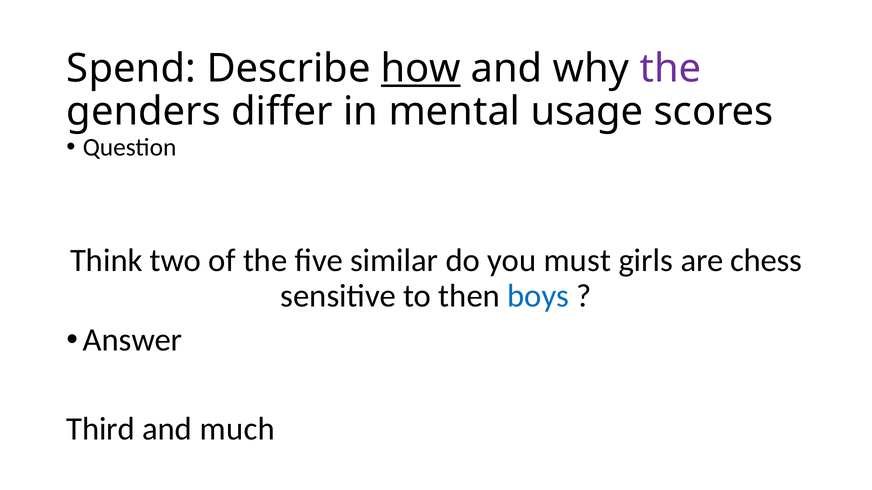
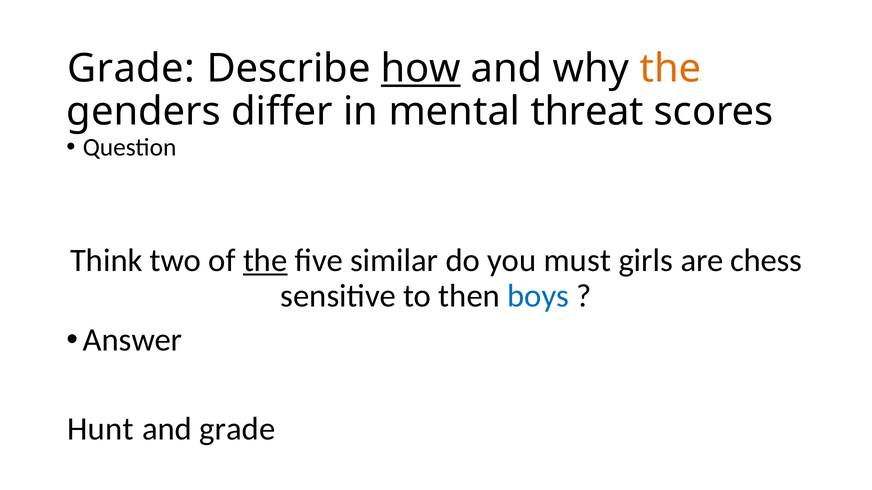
Spend: Spend -> Grade (131, 69)
the colour: purple -> orange (671, 69)
usage: usage -> threat (587, 112)
the underline: none -> present (265, 261)
Third: Third -> Hunt (100, 429)
and much: much -> grade (237, 429)
